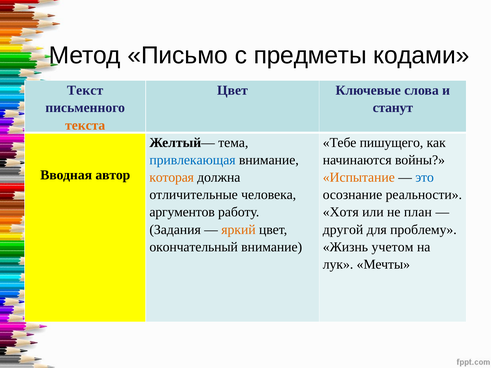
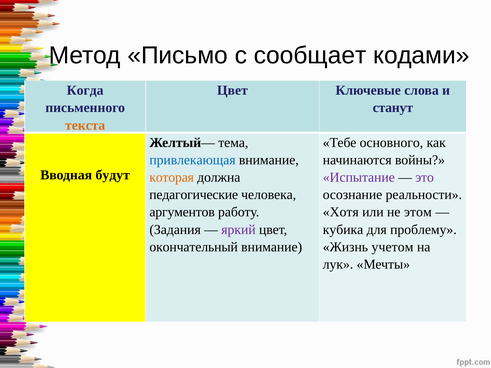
предметы: предметы -> сообщает (310, 55)
Текст: Текст -> Когда (85, 91)
пишущего: пишущего -> основного (391, 143)
автор: автор -> будут (113, 175)
Испытание colour: orange -> purple (359, 178)
это colour: blue -> purple (425, 178)
отличительные: отличительные -> педагогические (194, 195)
план: план -> этом (418, 212)
яркий colour: orange -> purple (238, 230)
другой: другой -> кубика (343, 230)
